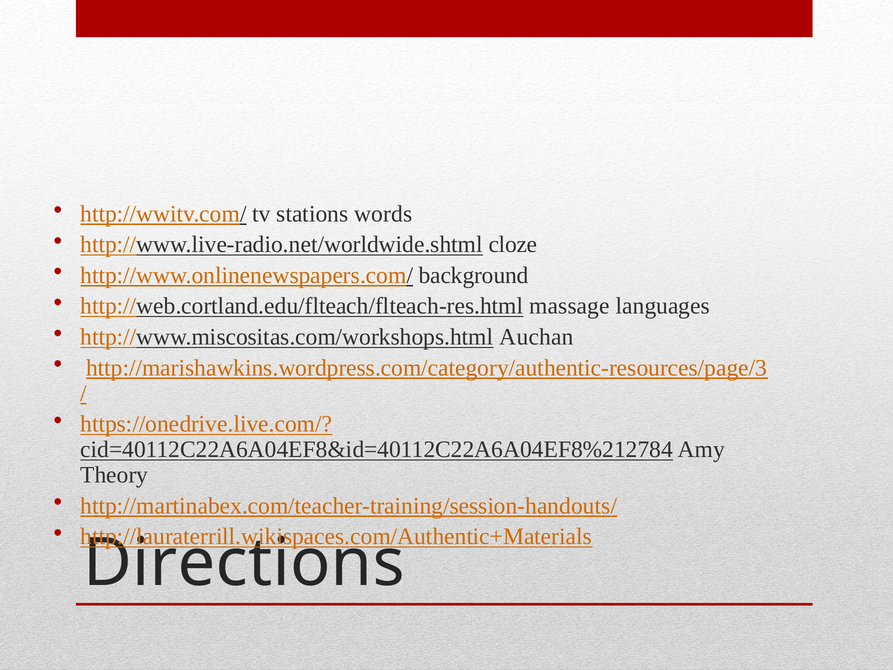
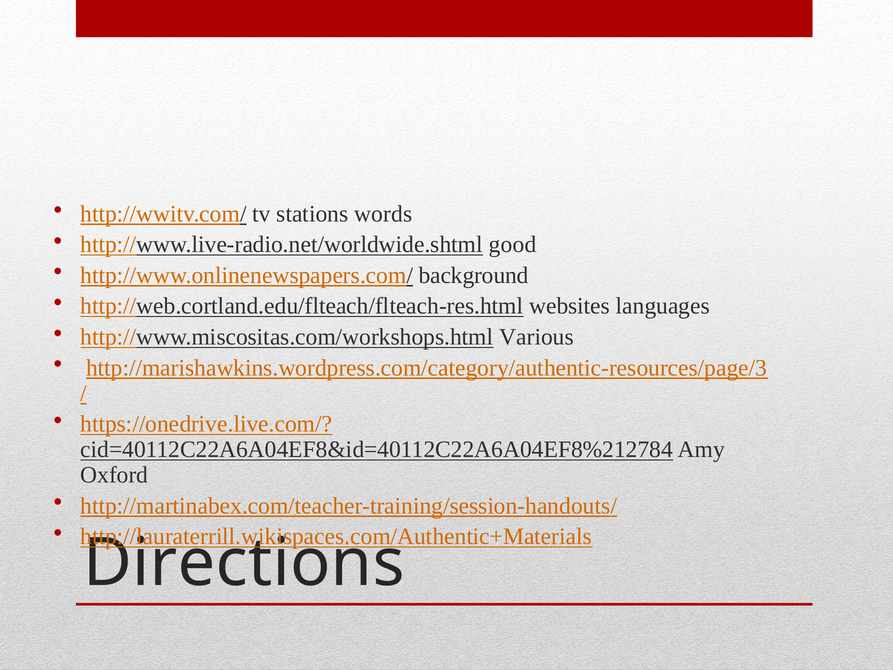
cloze: cloze -> good (513, 244)
massage: massage -> websites (570, 306)
Auchan: Auchan -> Various (537, 337)
Theory: Theory -> Oxford (114, 475)
